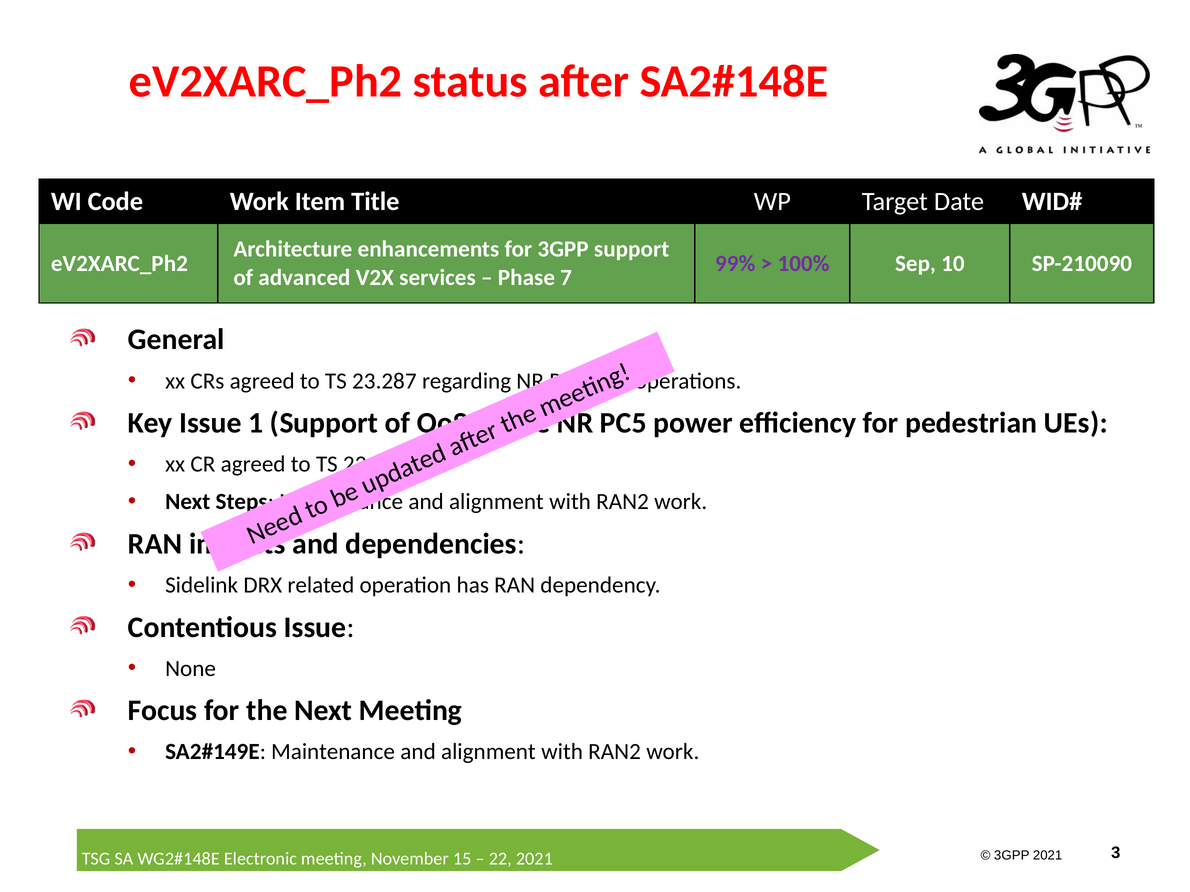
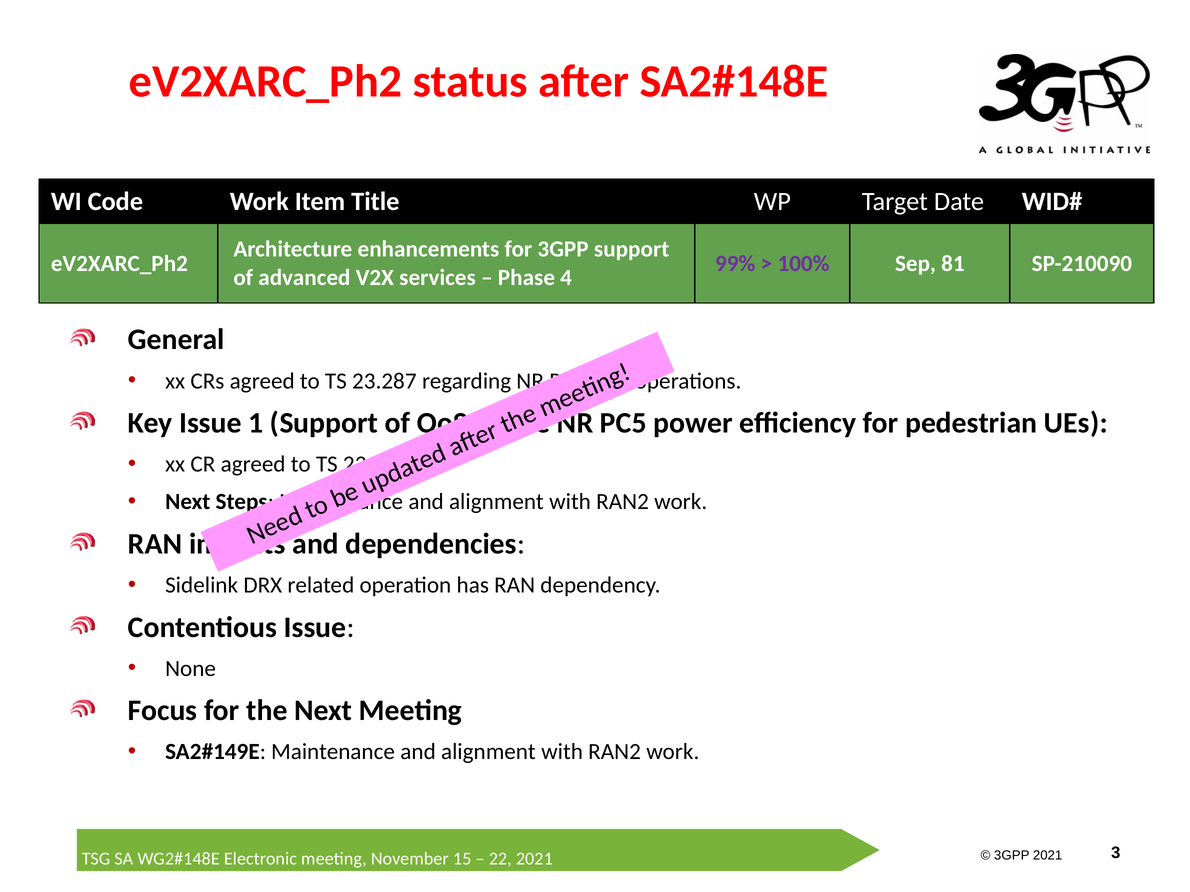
10: 10 -> 81 (953, 264)
7: 7 -> 4 (566, 278)
